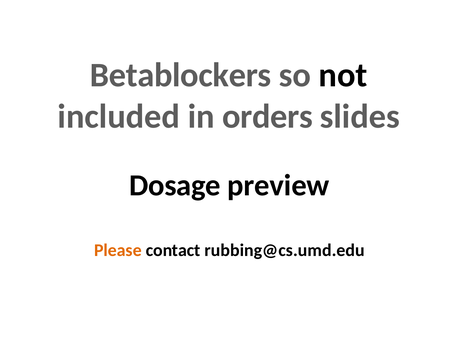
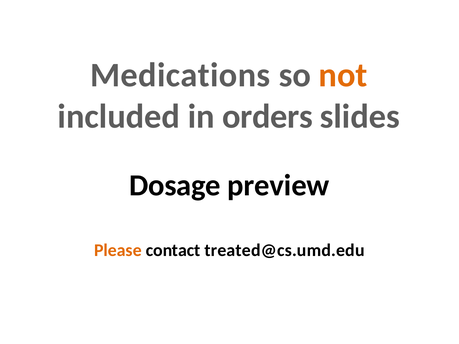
Betablockers: Betablockers -> Medications (180, 75)
not colour: black -> orange (343, 75)
rubbing@cs.umd.edu: rubbing@cs.umd.edu -> treated@cs.umd.edu (285, 250)
